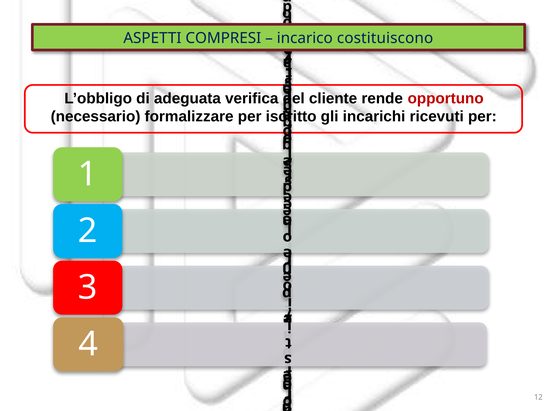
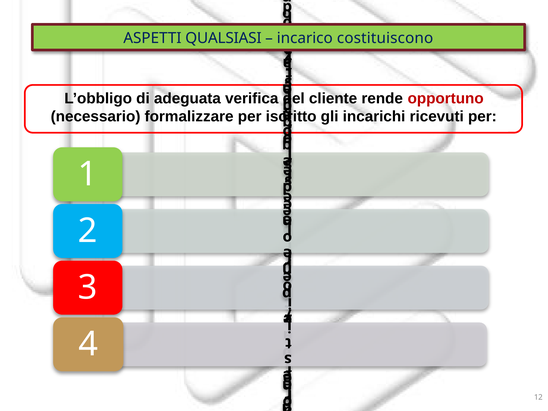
COMPRESI: COMPRESI -> QUALSIASI (223, 38)
